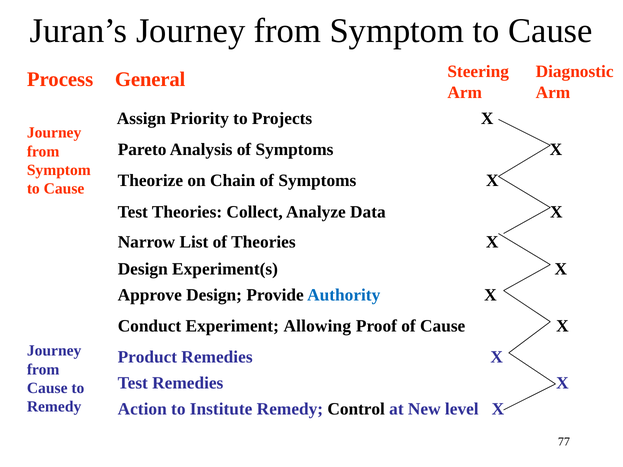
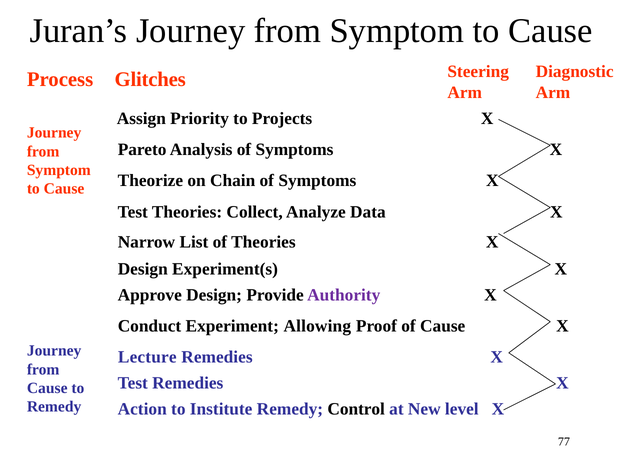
General: General -> Glitches (150, 79)
Authority colour: blue -> purple (344, 295)
Product: Product -> Lecture (147, 357)
